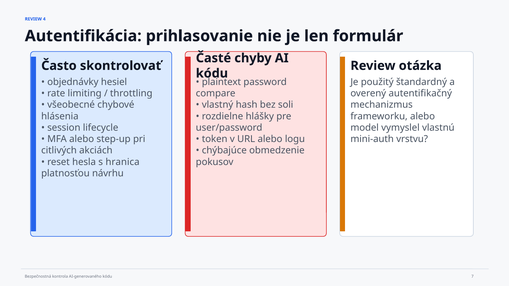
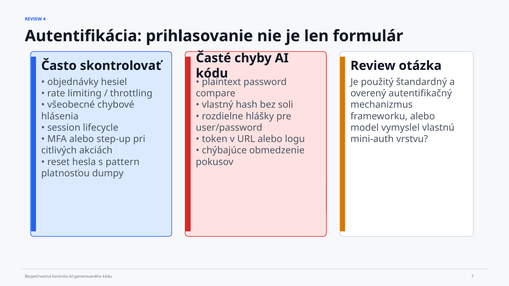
hranica: hranica -> pattern (123, 162)
návrhu: návrhu -> dumpy (108, 174)
